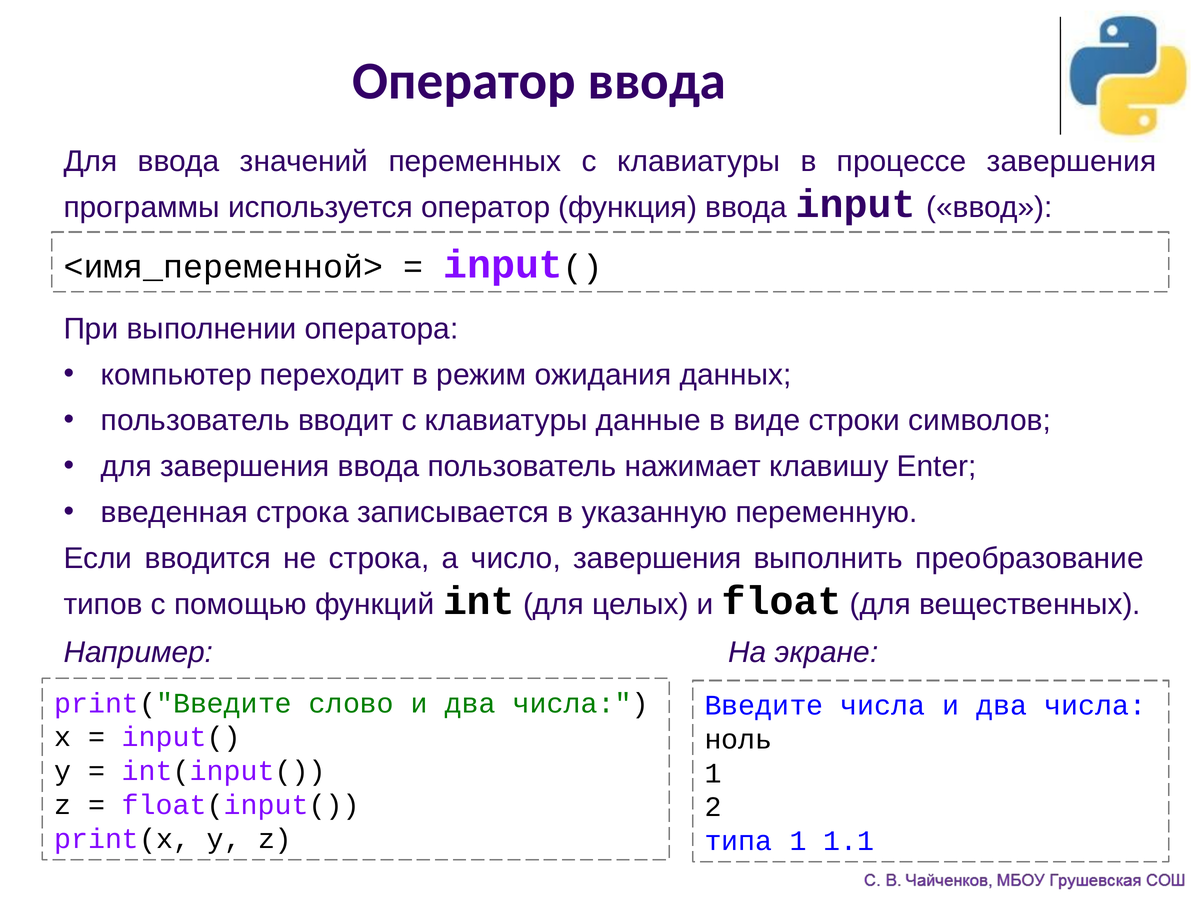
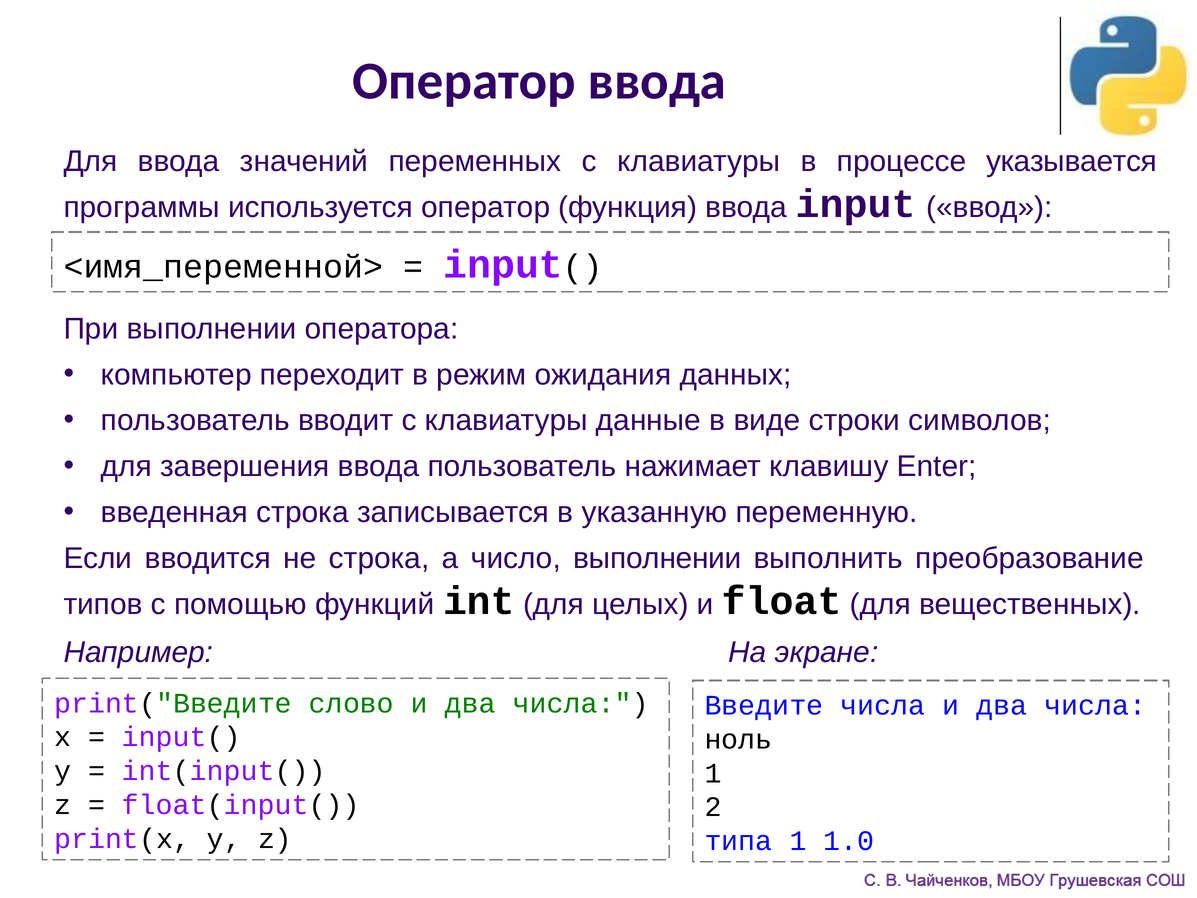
процессе завершения: завершения -> указывается (1072, 161)
число завершения: завершения -> выполнении (657, 558)
1.1: 1.1 -> 1.0 (849, 841)
